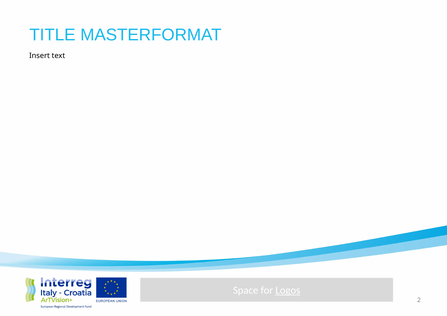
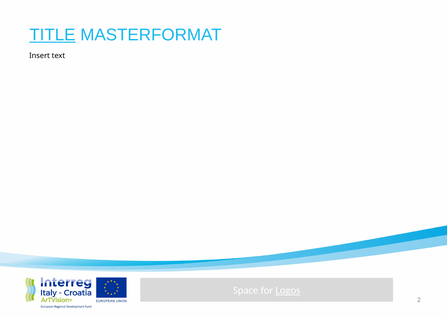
TITLE underline: none -> present (52, 35)
